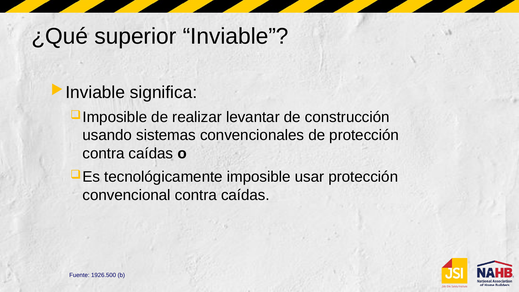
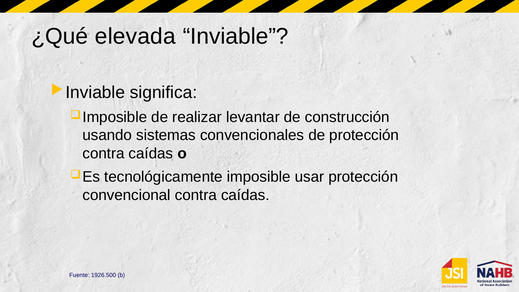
superior: superior -> elevada (135, 36)
